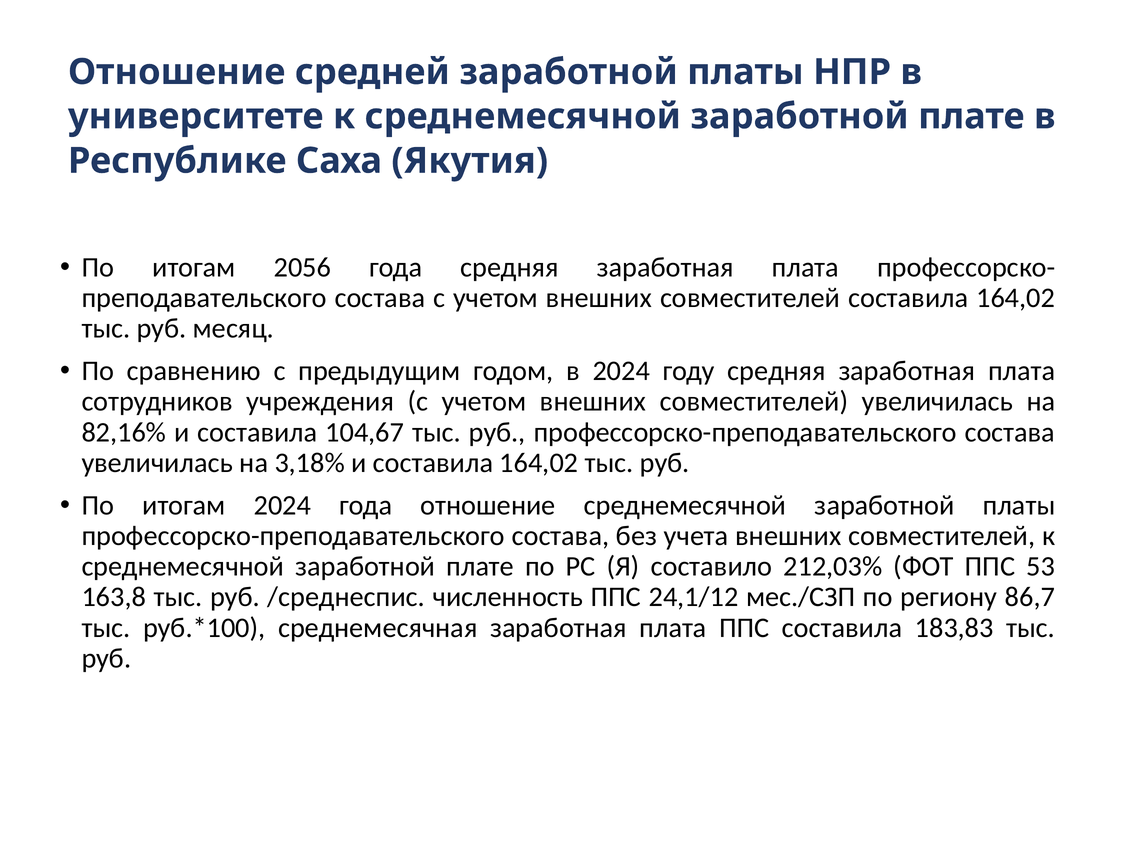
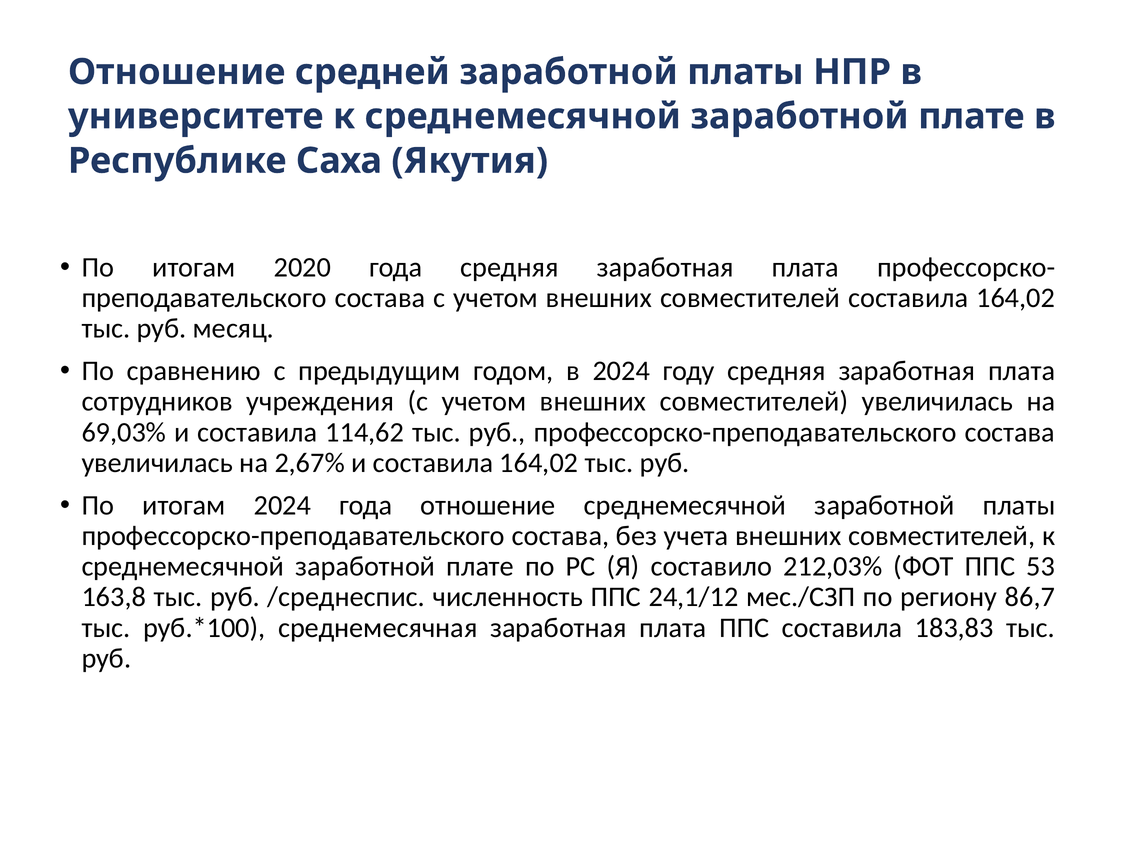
2056: 2056 -> 2020 (302, 267)
82,16%: 82,16% -> 69,03% (124, 432)
104,67: 104,67 -> 114,62 (365, 432)
3,18%: 3,18% -> 2,67% (310, 463)
